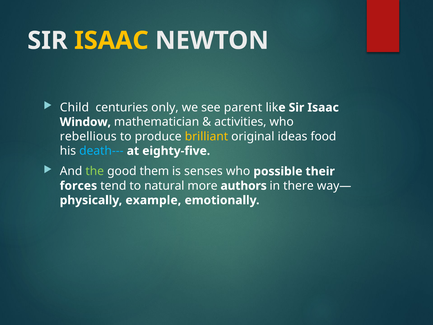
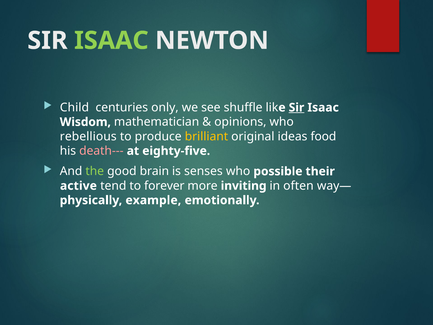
ISAAC colour: yellow -> light green (111, 41)
parent: parent -> shuffle (243, 107)
Sir underline: none -> present (296, 107)
Window: Window -> Wisdom (85, 122)
activities: activities -> opinions (240, 122)
death--- colour: light blue -> pink (101, 151)
them: them -> brain (154, 171)
forces: forces -> active (78, 186)
natural: natural -> forever (164, 186)
authors: authors -> inviting (244, 186)
there: there -> often (298, 186)
